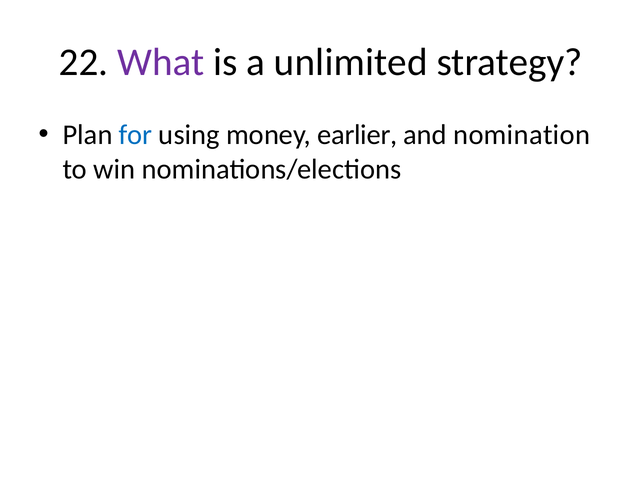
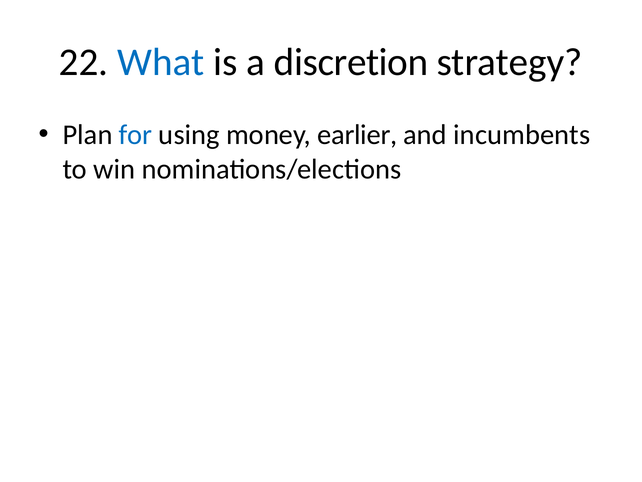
What colour: purple -> blue (161, 62)
unlimited: unlimited -> discretion (351, 62)
nomination: nomination -> incumbents (522, 135)
